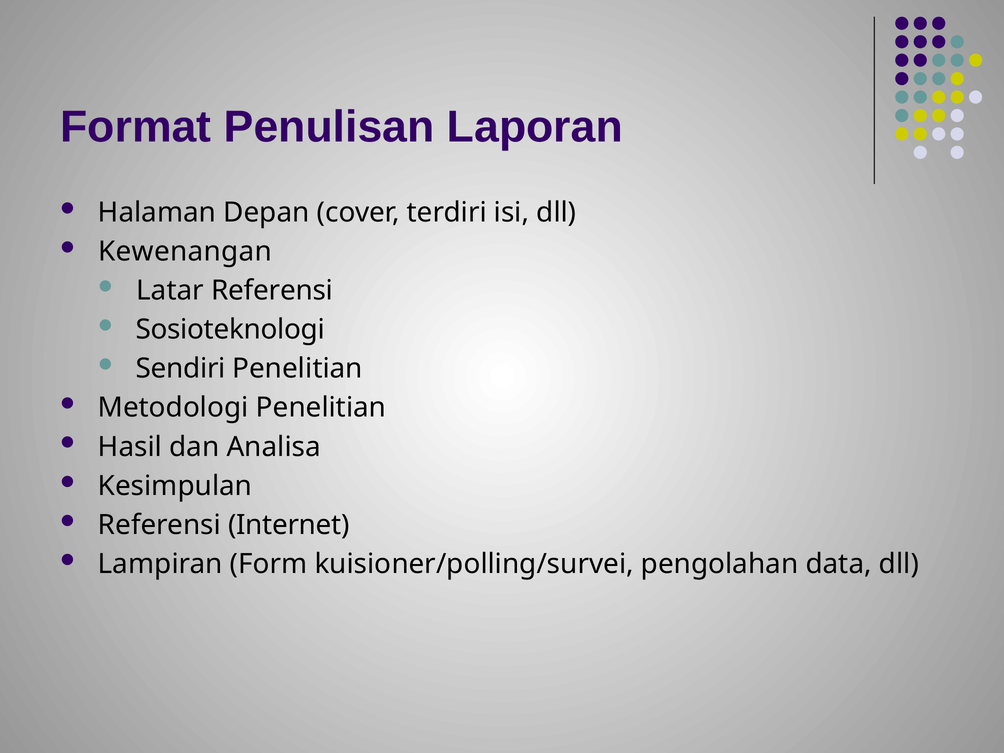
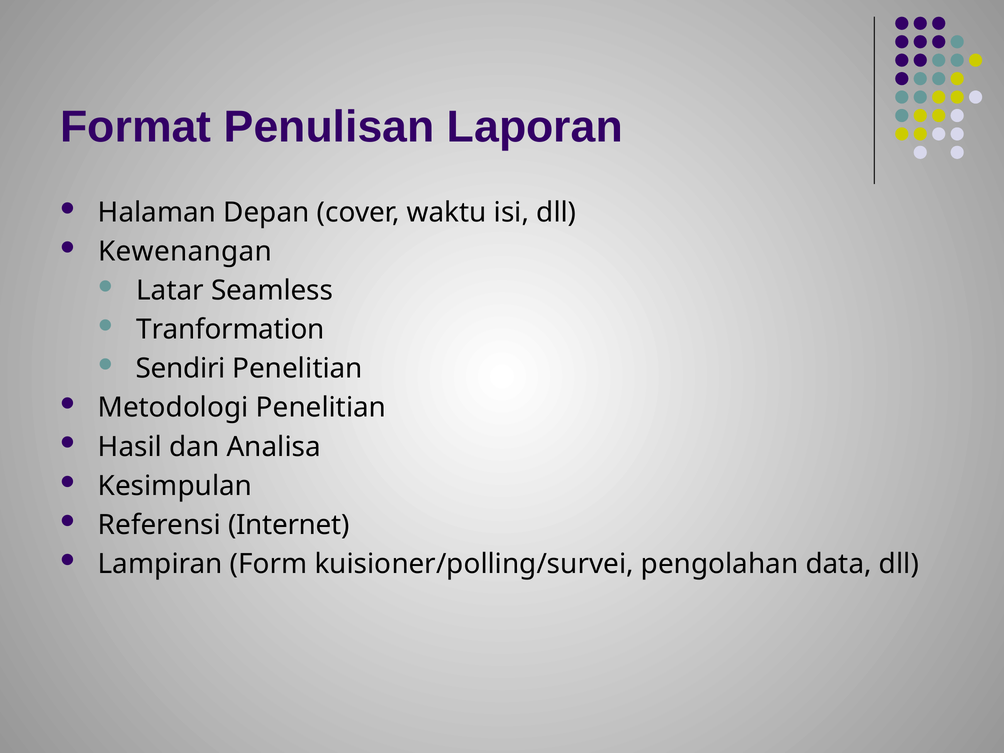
terdiri: terdiri -> waktu (447, 213)
Latar Referensi: Referensi -> Seamless (272, 291)
Sosioteknologi: Sosioteknologi -> Tranformation (230, 330)
